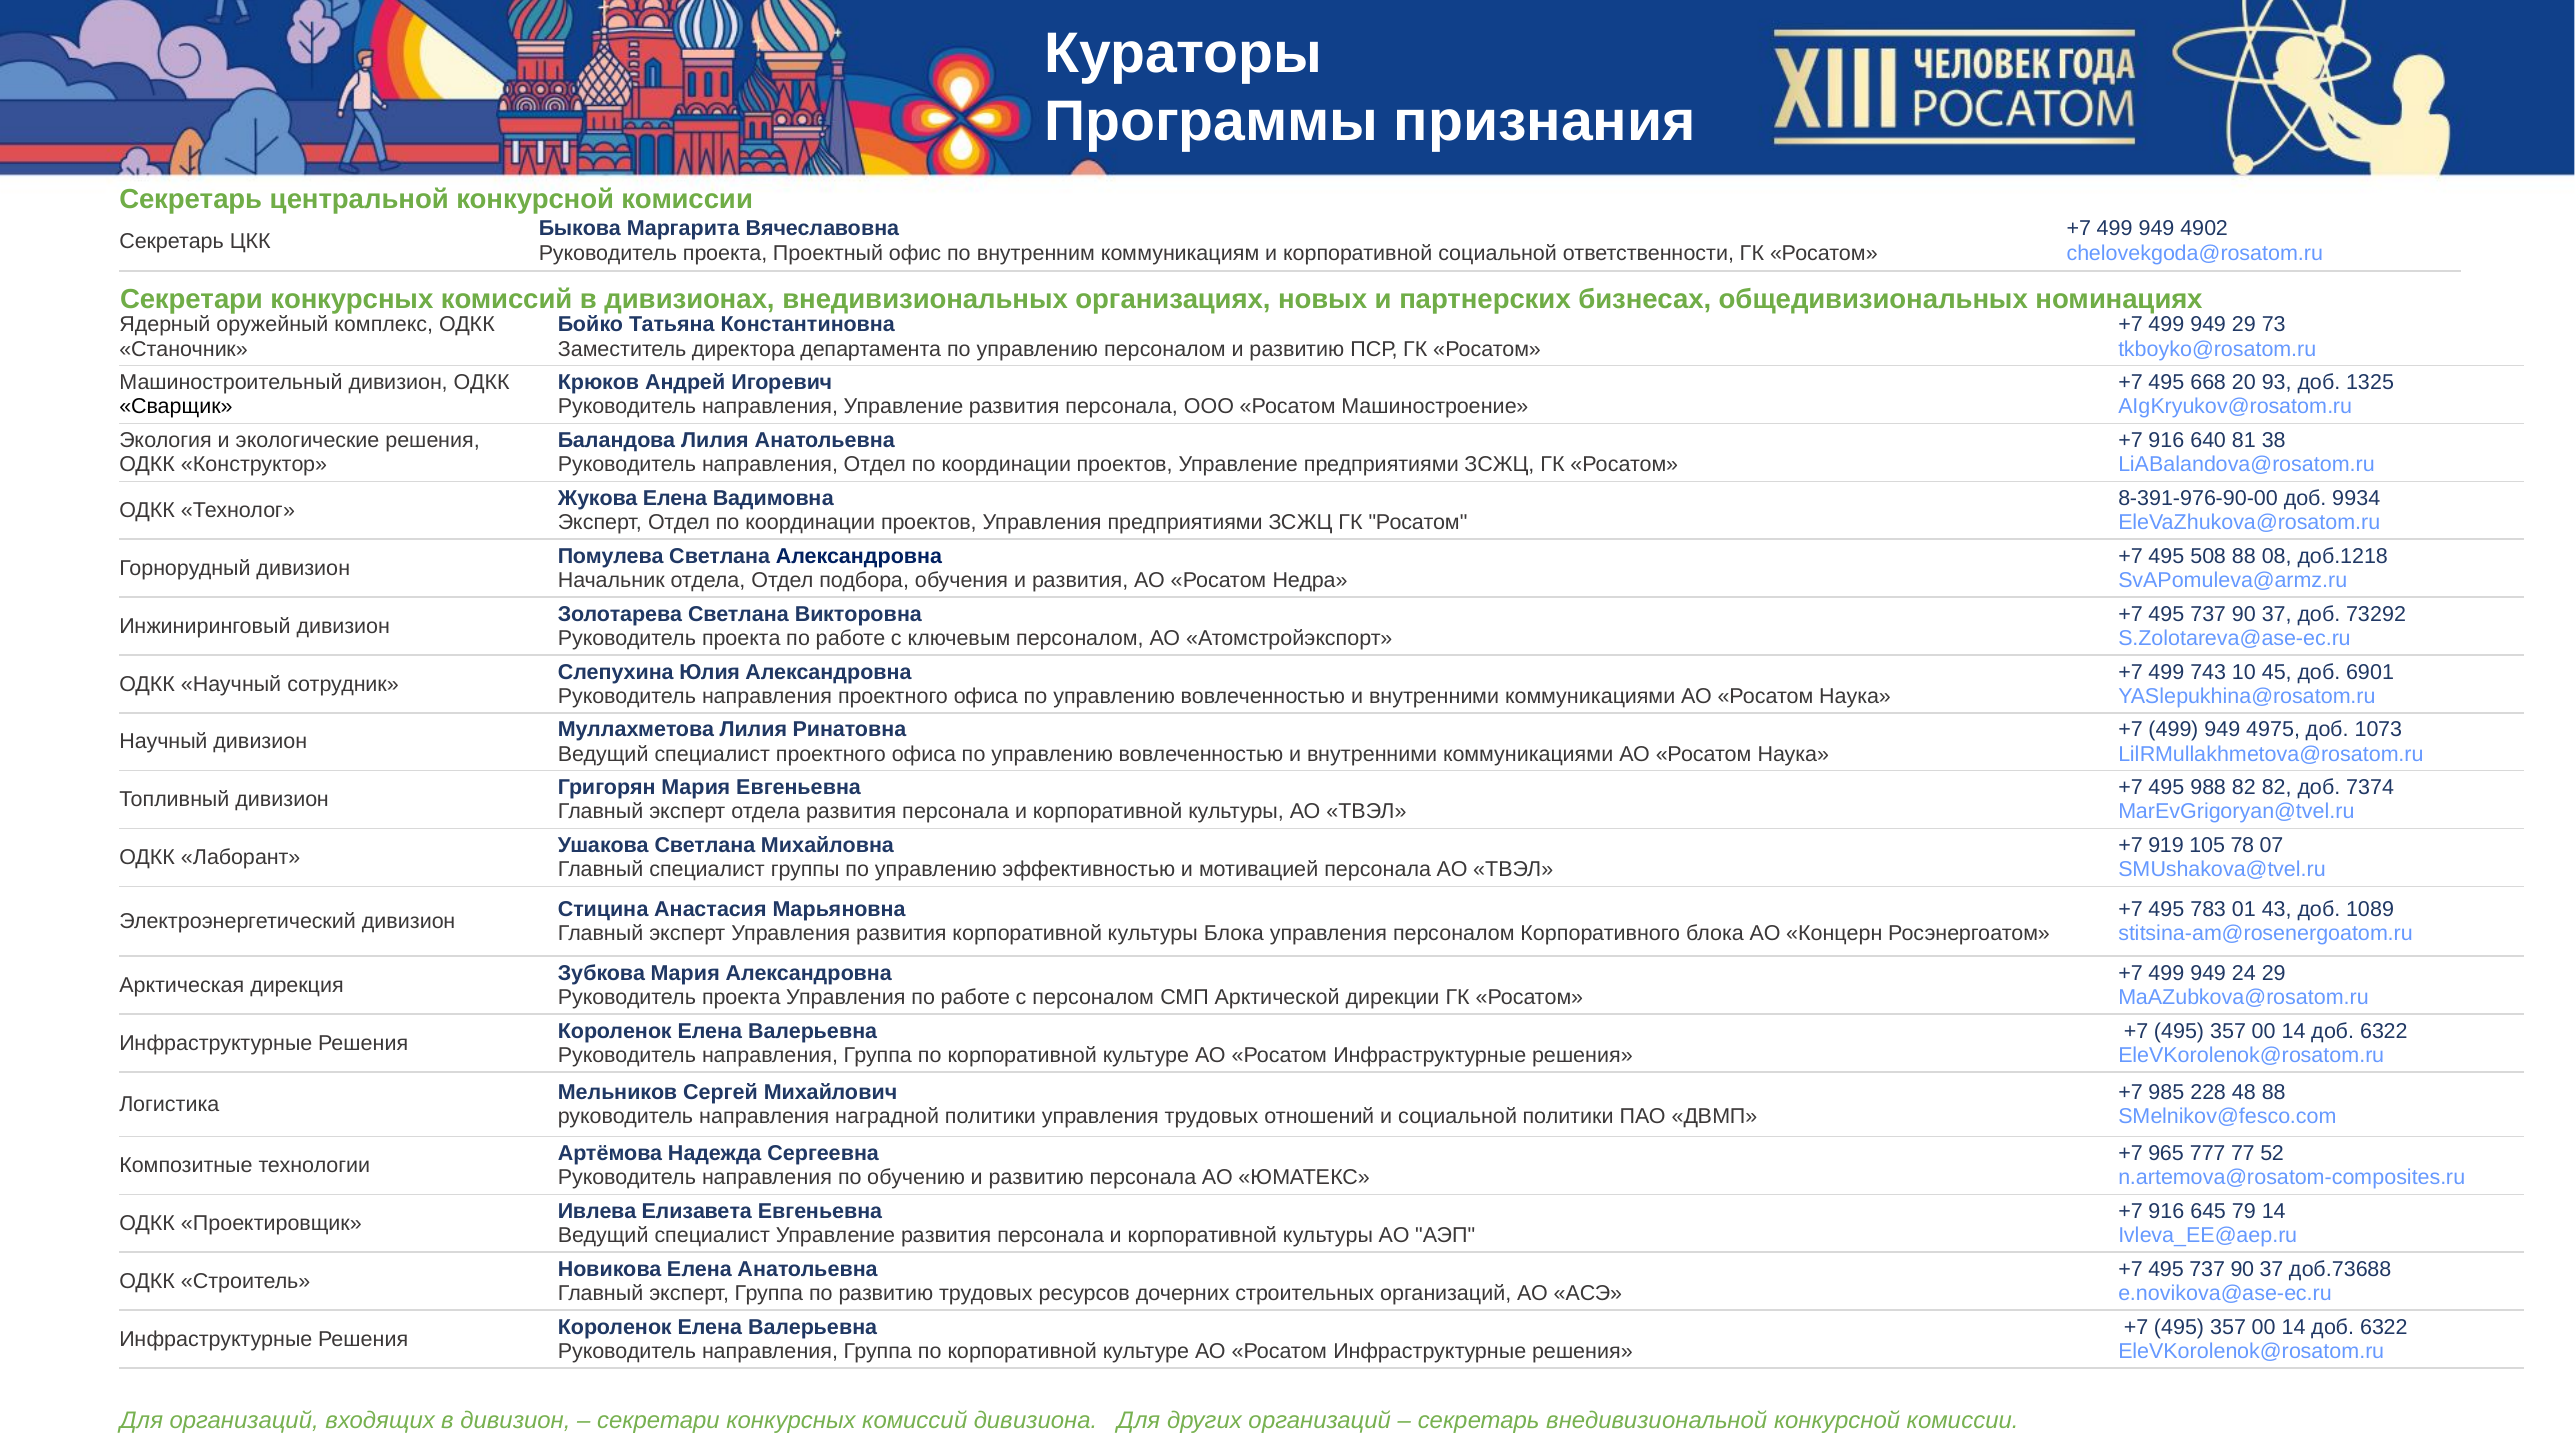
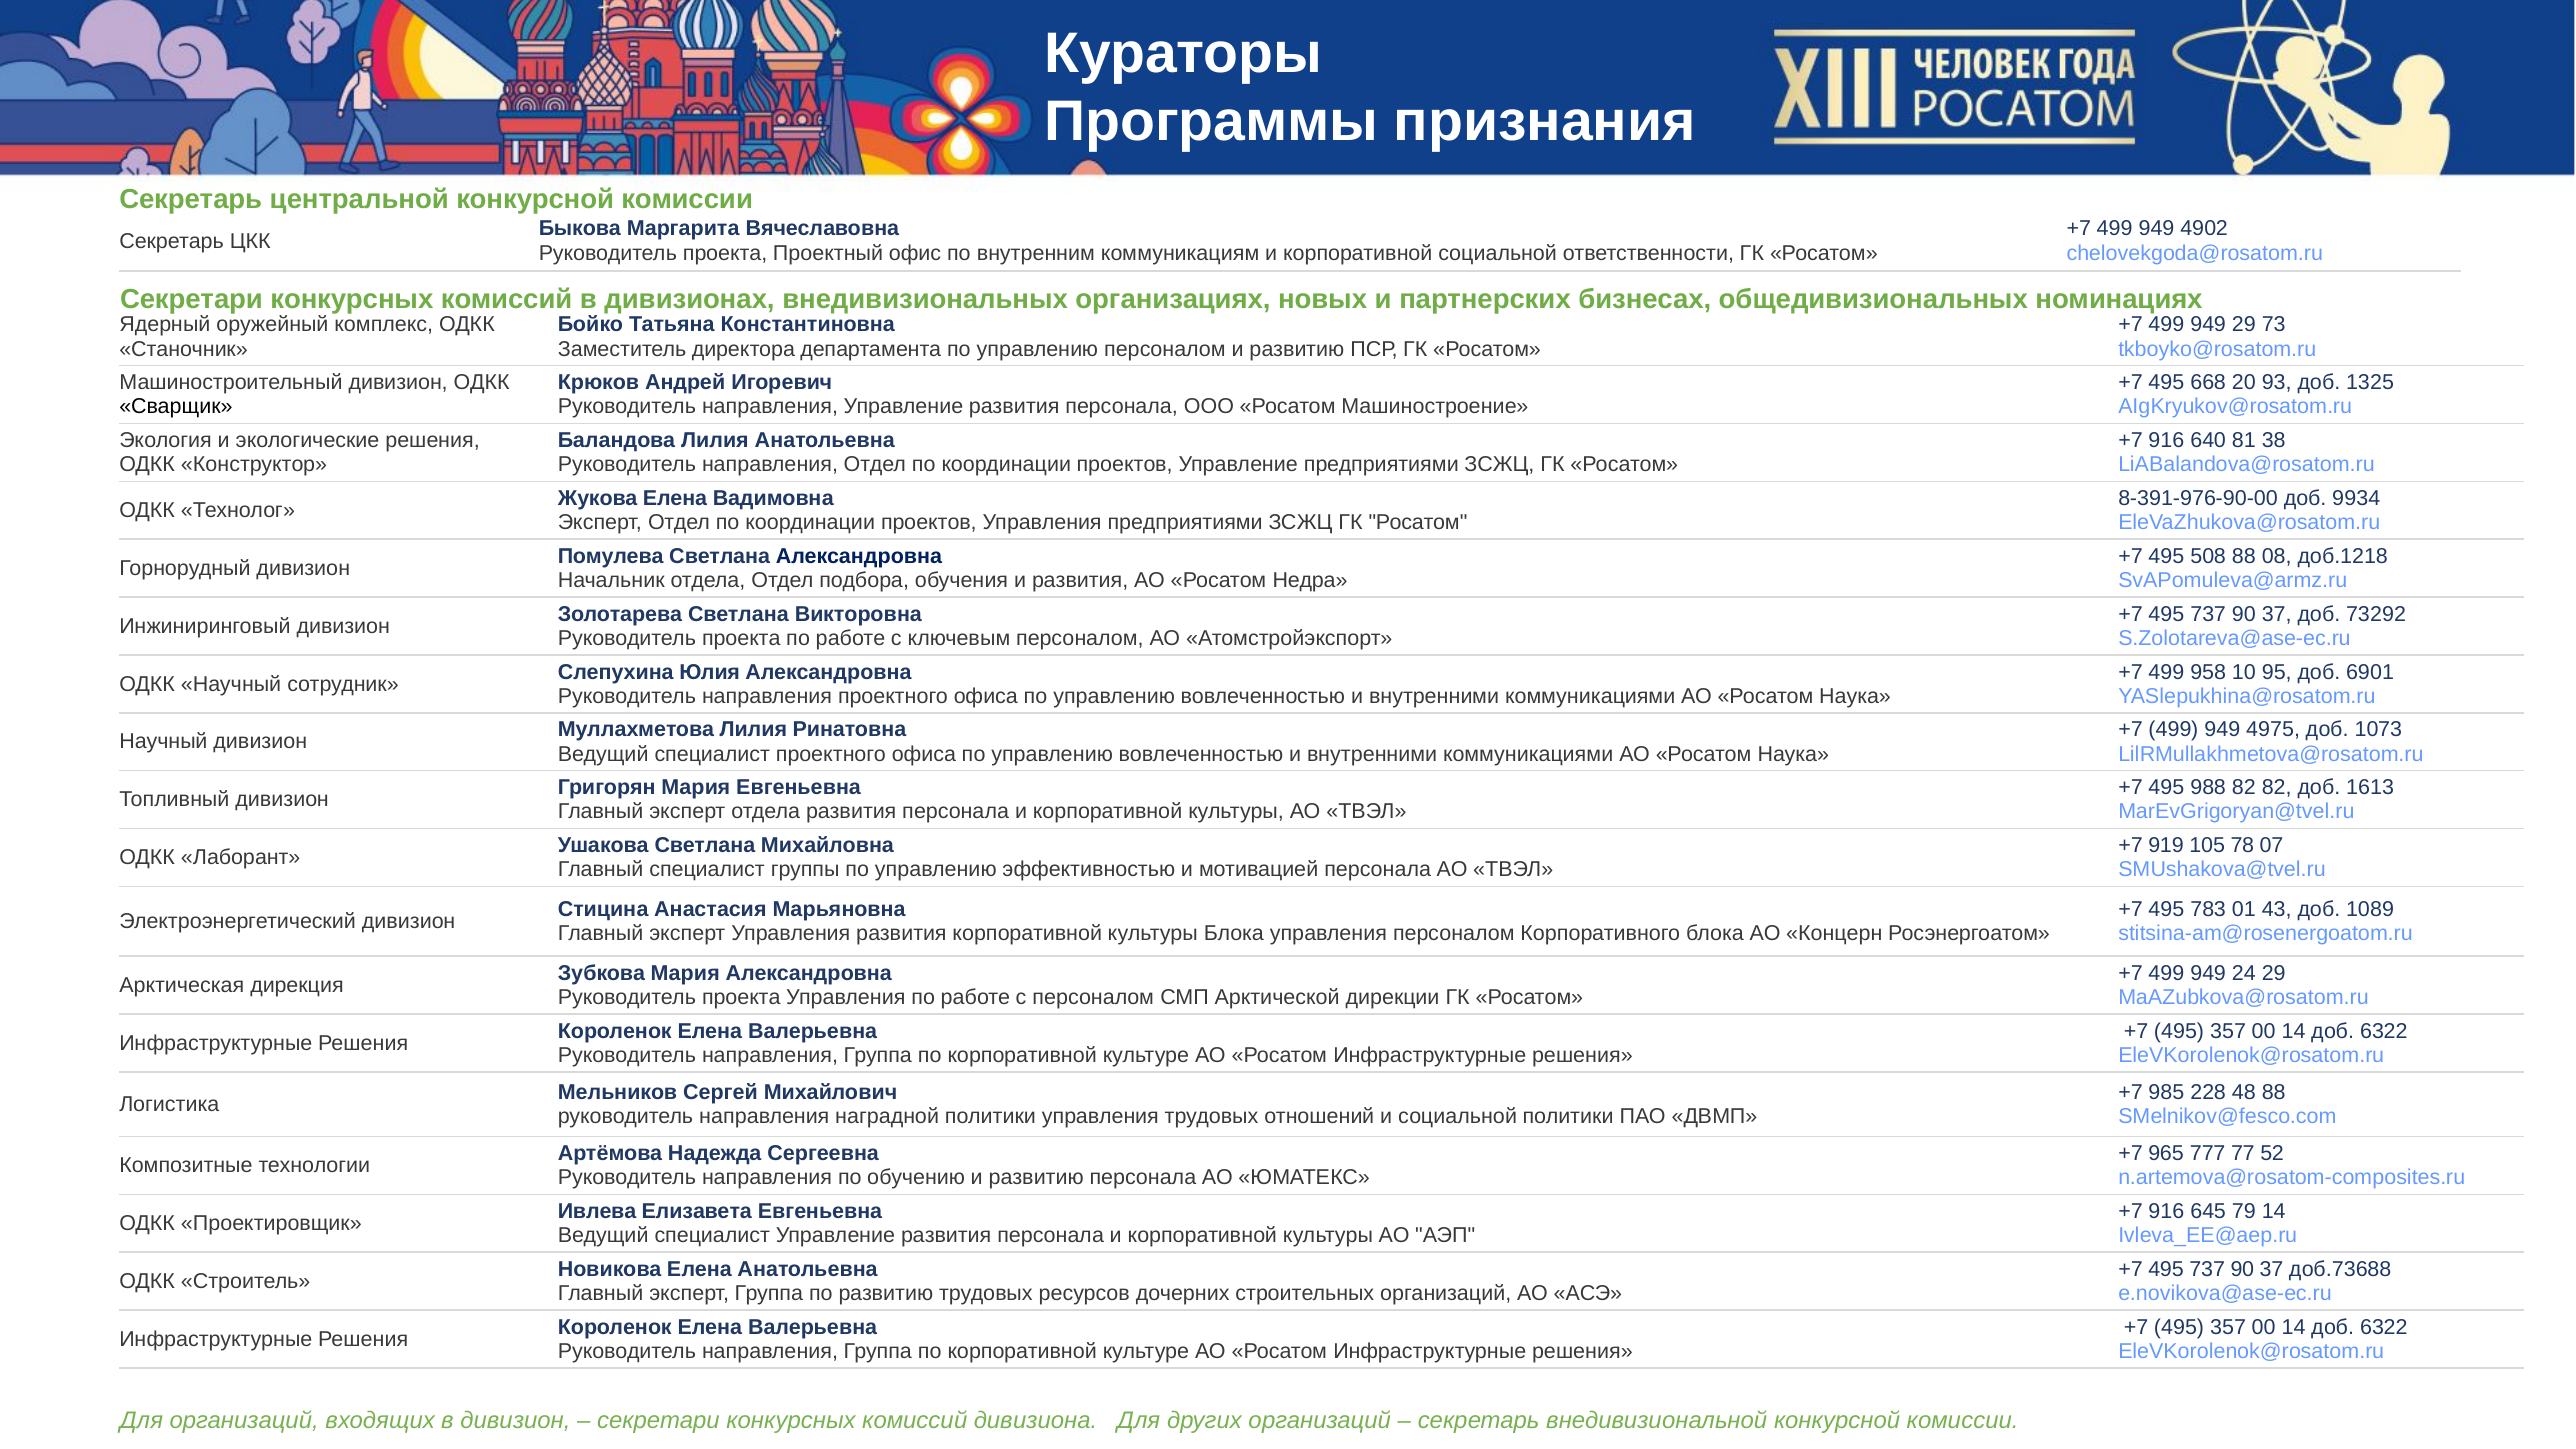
743: 743 -> 958 (2208, 672)
45: 45 -> 95 (2277, 672)
7374: 7374 -> 1613 (2370, 788)
